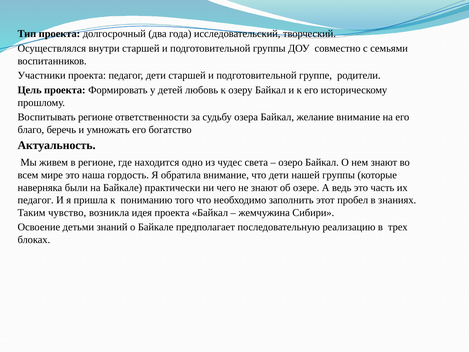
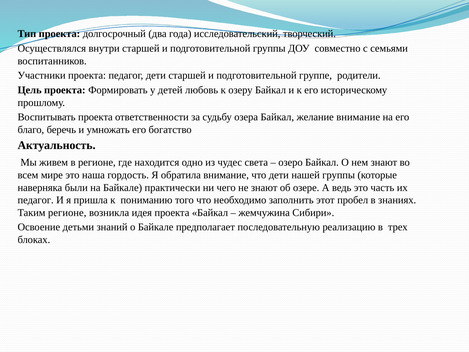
Воспитывать регионе: регионе -> проекта (95, 117)
Таким чувство: чувство -> регионе (67, 212)
